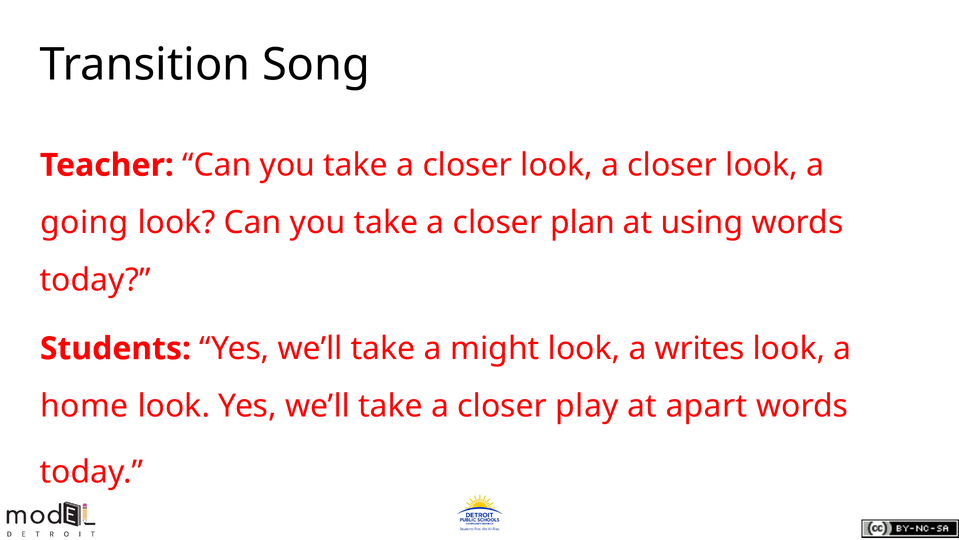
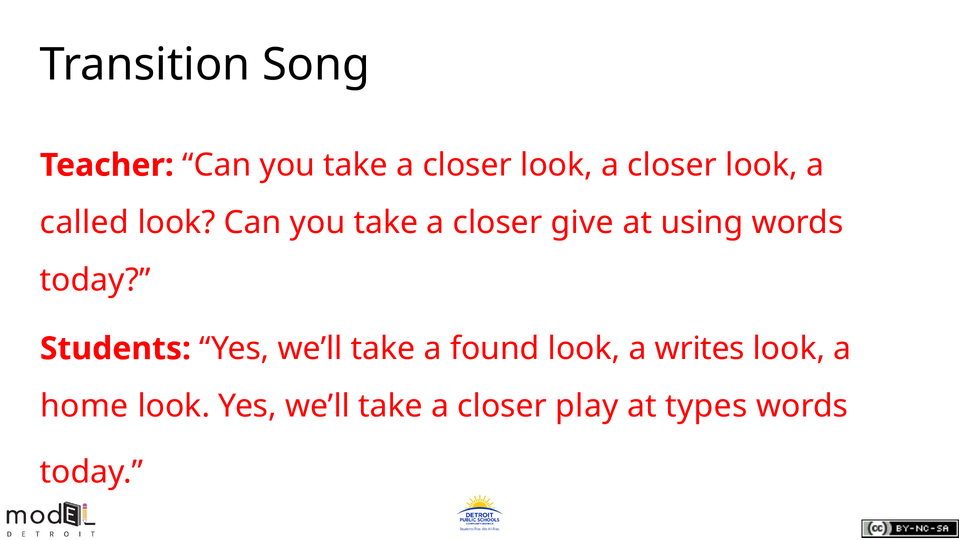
going: going -> called (84, 223)
plan: plan -> give (582, 223)
might: might -> found (495, 348)
apart: apart -> types (706, 406)
